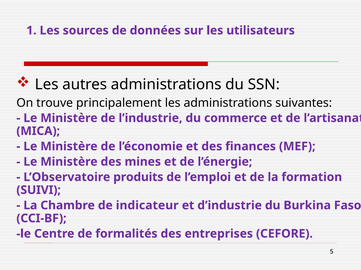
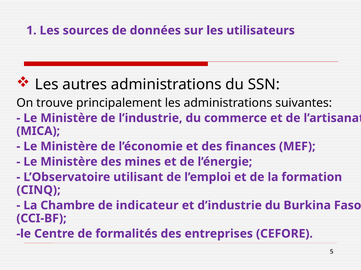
produits: produits -> utilisant (138, 178)
SUIVI: SUIVI -> CINQ (39, 191)
